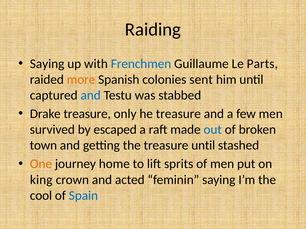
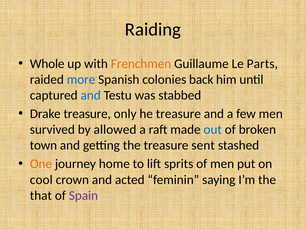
Saying: Saying -> Whole (47, 64)
Frenchmen colour: blue -> orange (141, 64)
more colour: orange -> blue (81, 80)
sent: sent -> back (201, 80)
escaped: escaped -> allowed (115, 130)
treasure until: until -> sent (203, 146)
king: king -> cool (41, 180)
cool: cool -> that (41, 196)
Spain colour: blue -> purple (83, 196)
